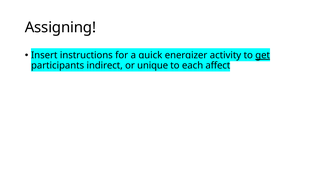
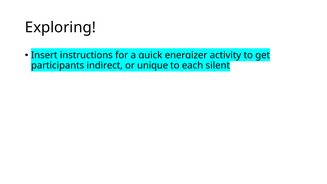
Assigning: Assigning -> Exploring (60, 27)
get underline: present -> none (263, 55)
affect: affect -> silent (218, 66)
